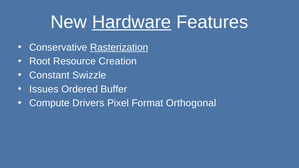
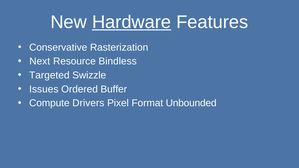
Rasterization underline: present -> none (119, 47)
Root: Root -> Next (40, 61)
Creation: Creation -> Bindless (118, 61)
Constant: Constant -> Targeted (49, 75)
Orthogonal: Orthogonal -> Unbounded (191, 103)
